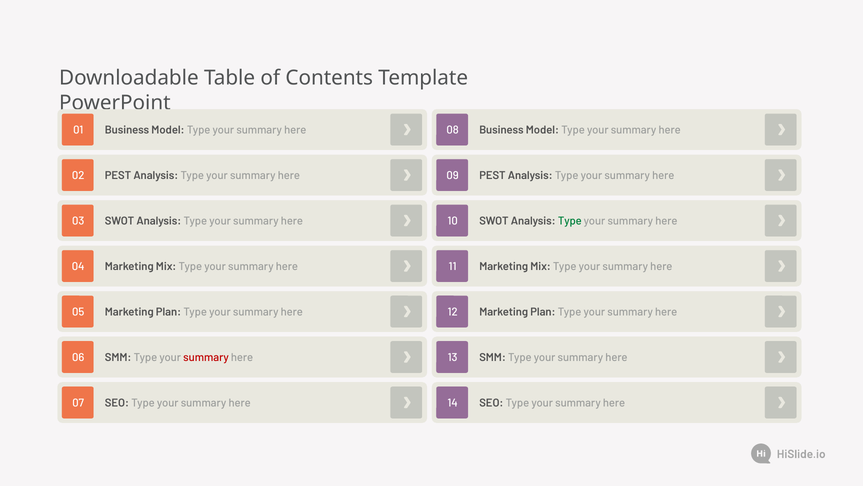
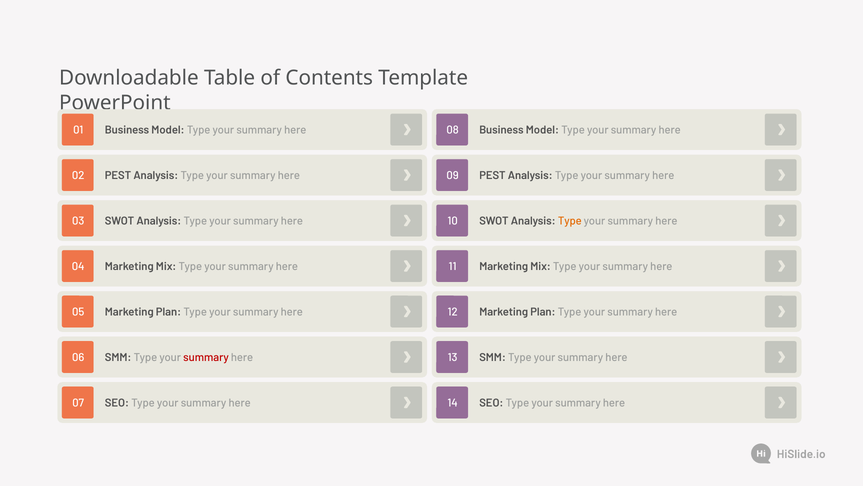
Type colour: green -> orange (570, 221)
